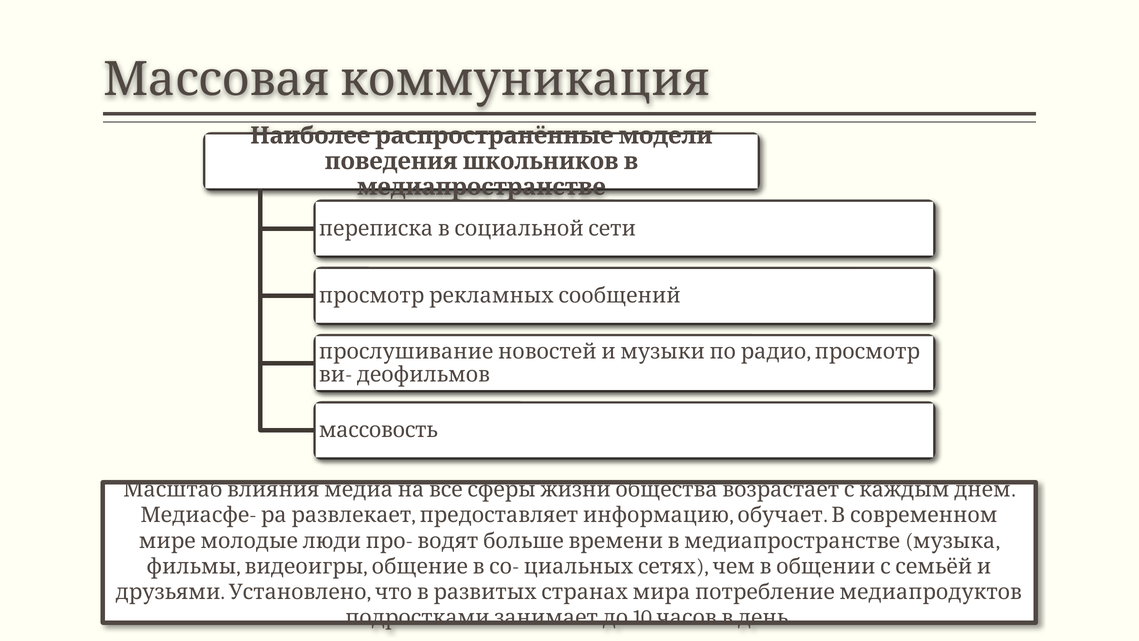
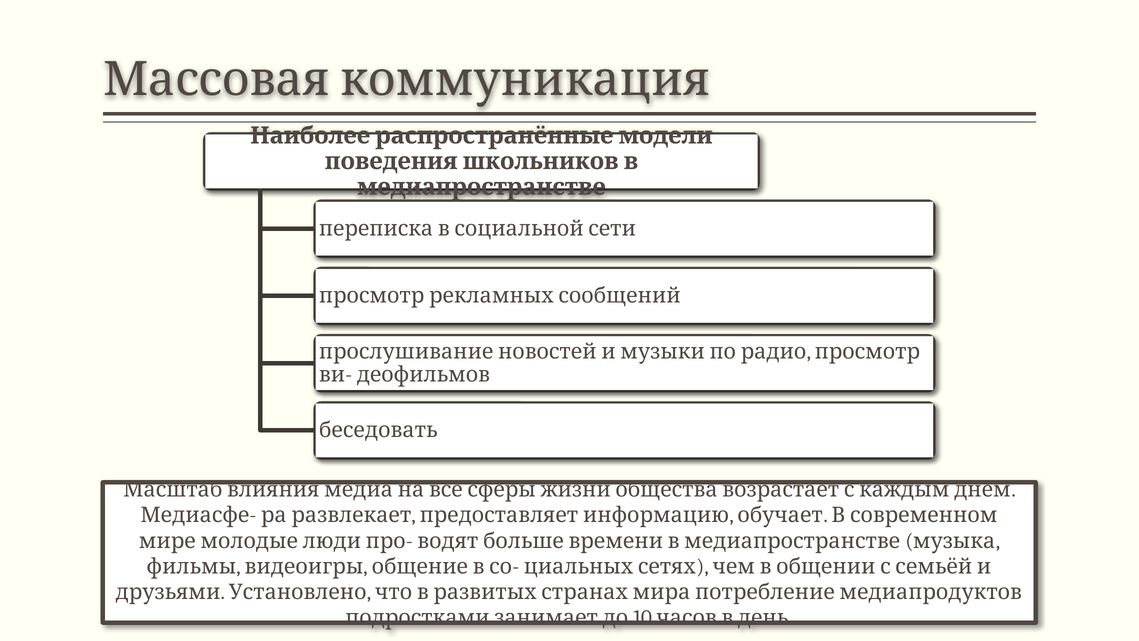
массовость: массовость -> беседовать (378, 430)
